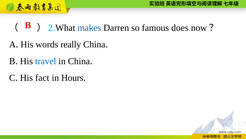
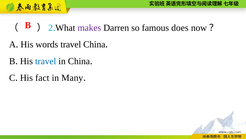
makes colour: blue -> purple (89, 28)
words really: really -> travel (71, 44)
Hours: Hours -> Many (72, 78)
